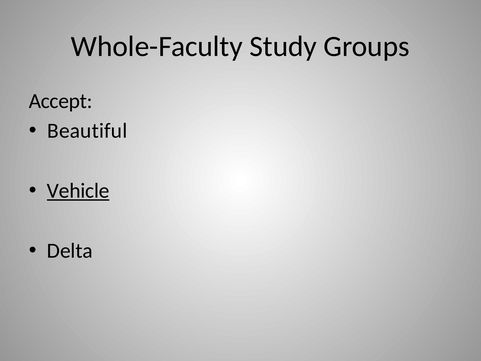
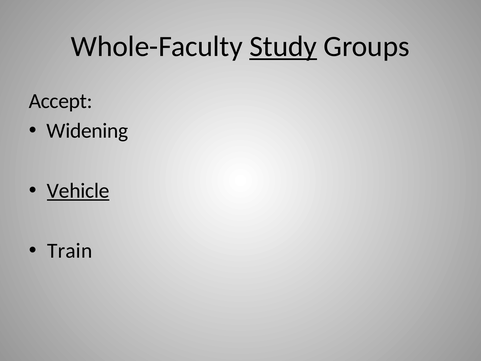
Study underline: none -> present (283, 47)
Beautiful: Beautiful -> Widening (87, 131)
Delta: Delta -> Train (70, 251)
